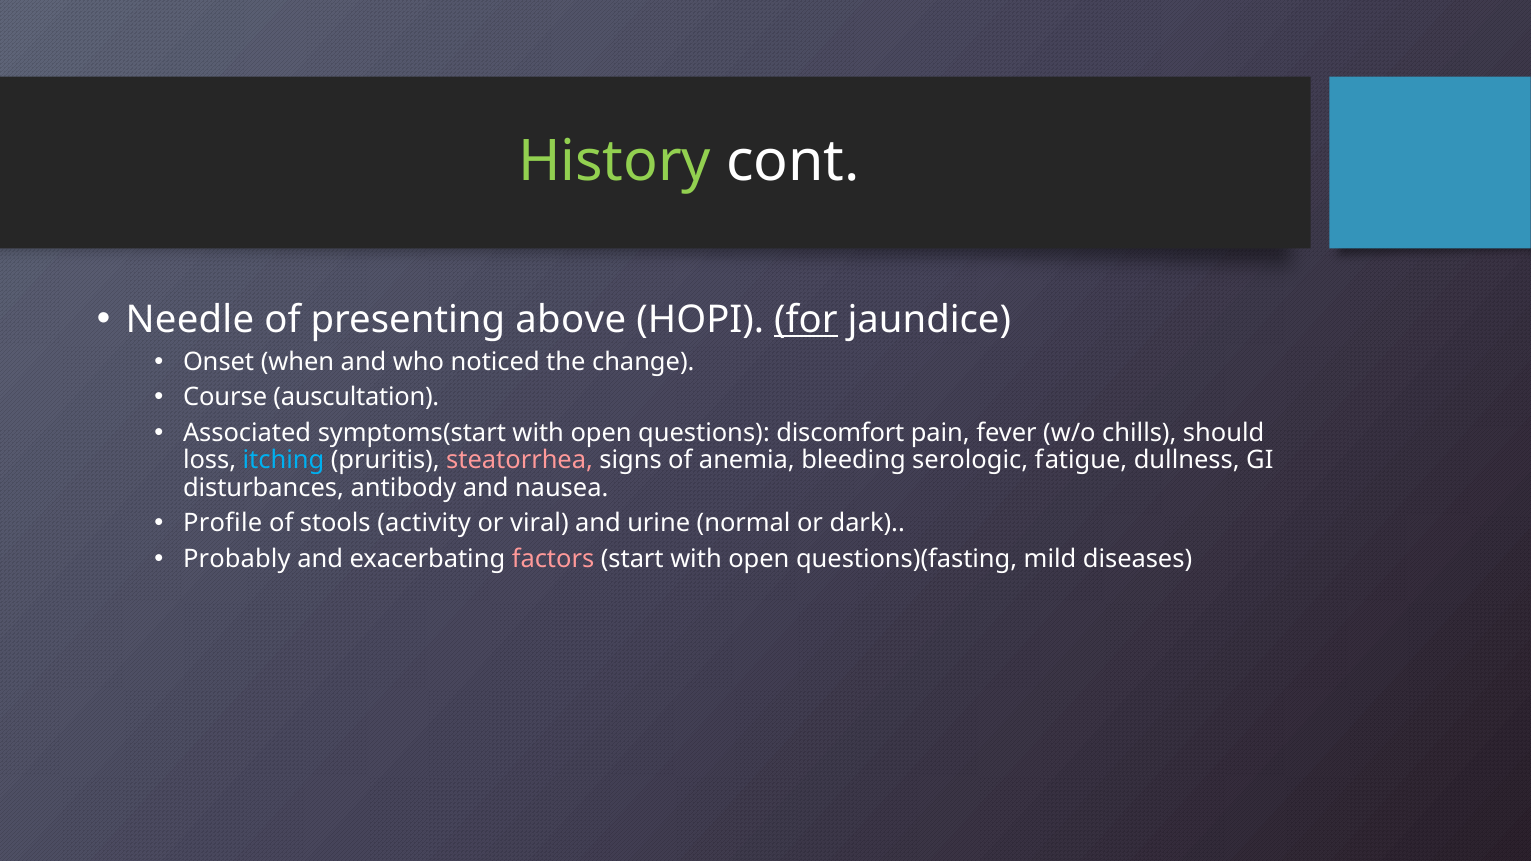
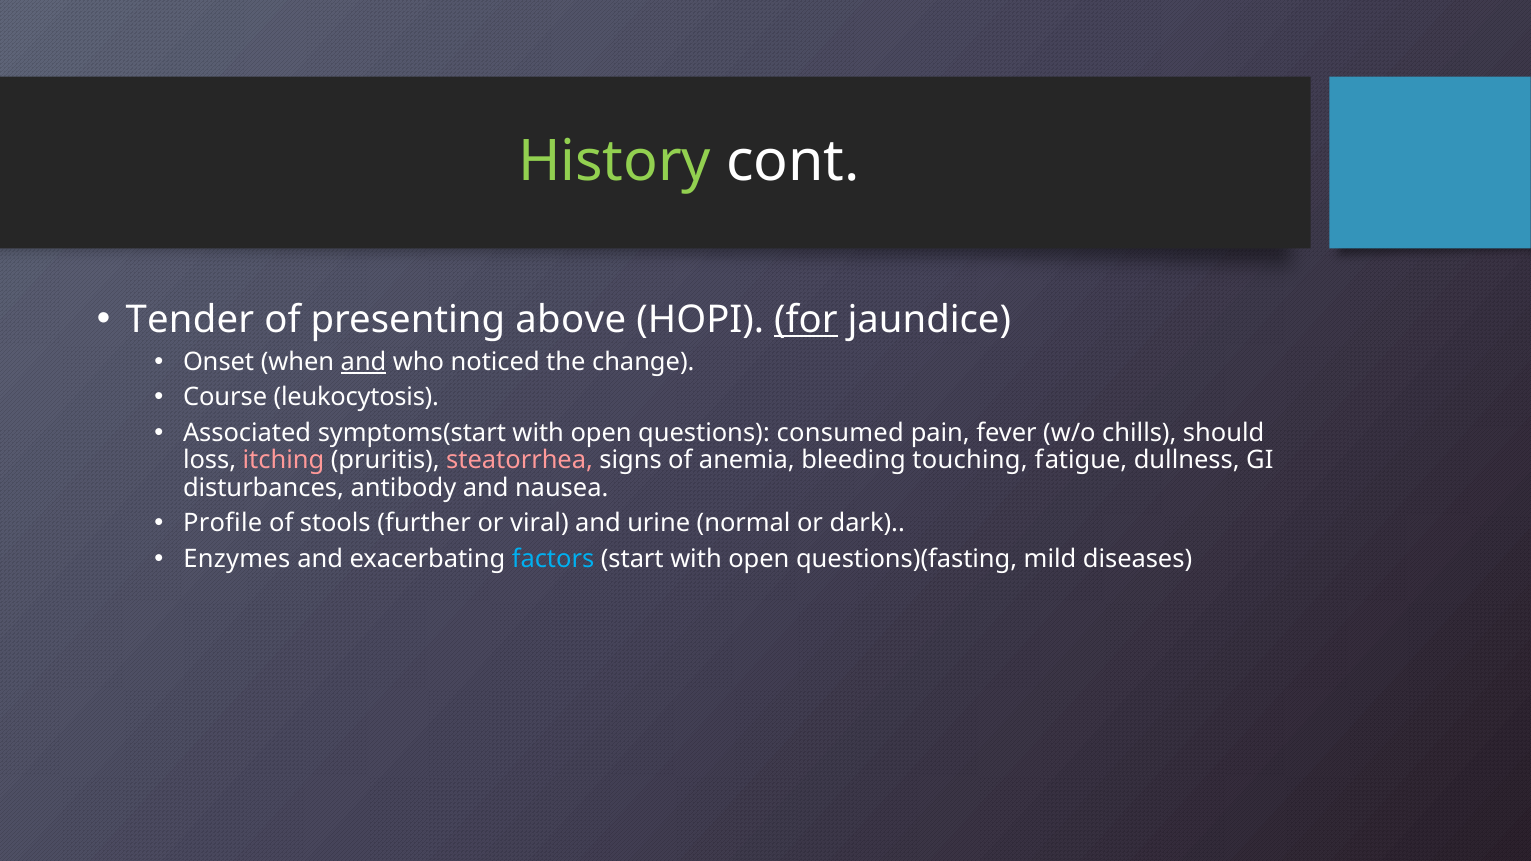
Needle: Needle -> Tender (190, 320)
and underline: none -> present (364, 362)
auscultation: auscultation -> leukocytosis (356, 398)
discomfort: discomfort -> consumed (840, 433)
itching colour: light blue -> pink (283, 461)
serologic: serologic -> touching (970, 461)
activity: activity -> further (424, 524)
Probably: Probably -> Enzymes (237, 559)
factors colour: pink -> light blue (553, 559)
